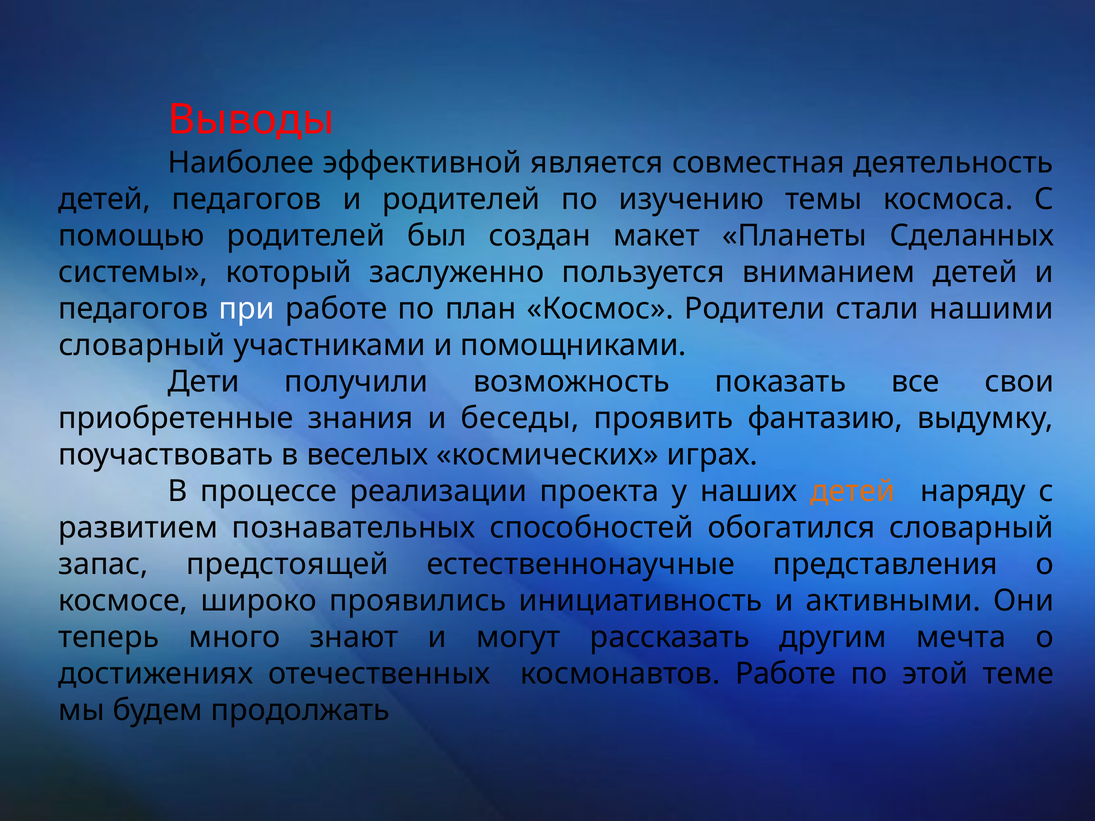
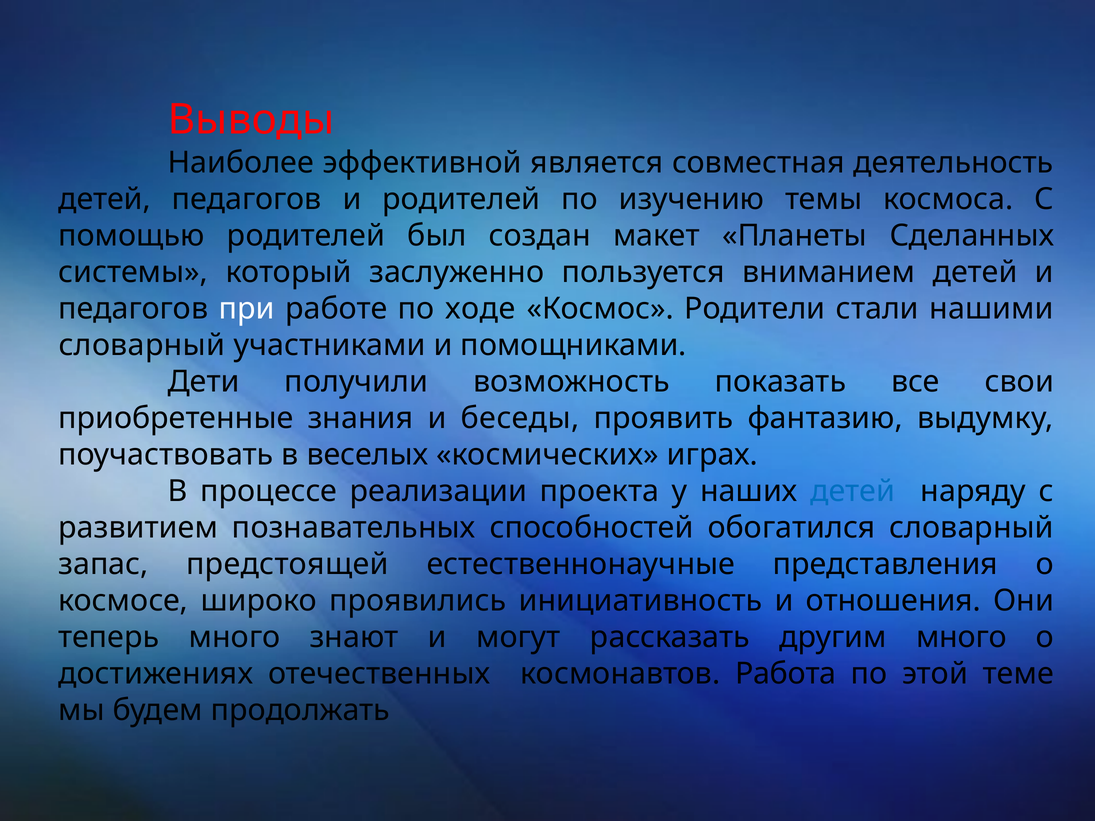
план: план -> ходе (480, 309)
детей colour: orange -> blue (853, 492)
активными: активными -> отношения (893, 601)
другим мечта: мечта -> много (961, 638)
космонавтов Работе: Работе -> Работа (786, 674)
